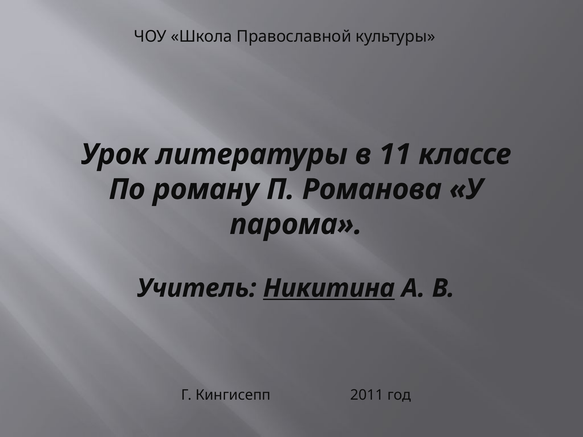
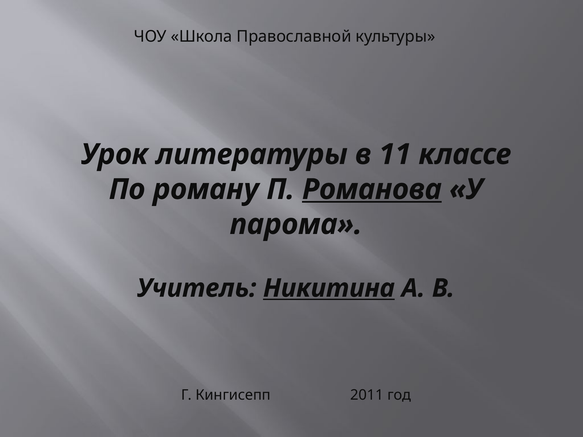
Романова underline: none -> present (372, 189)
